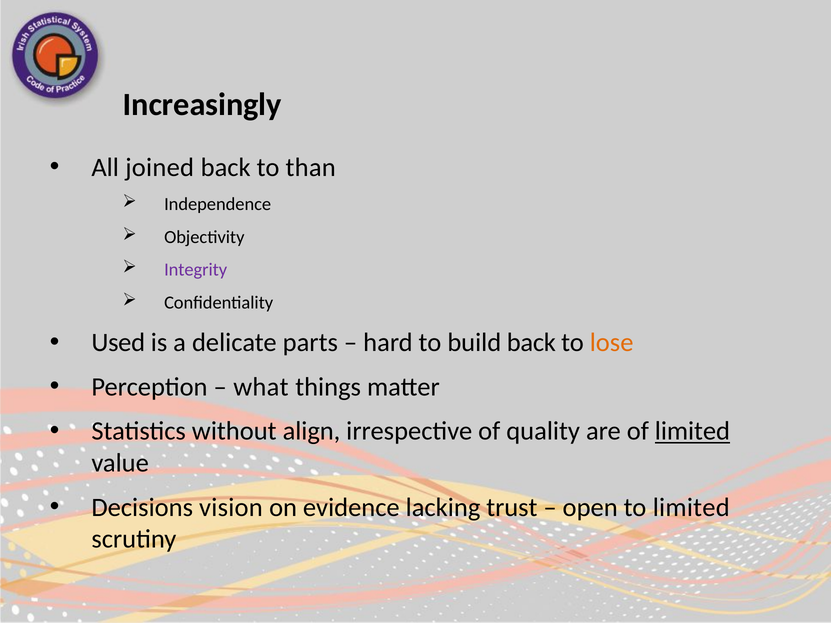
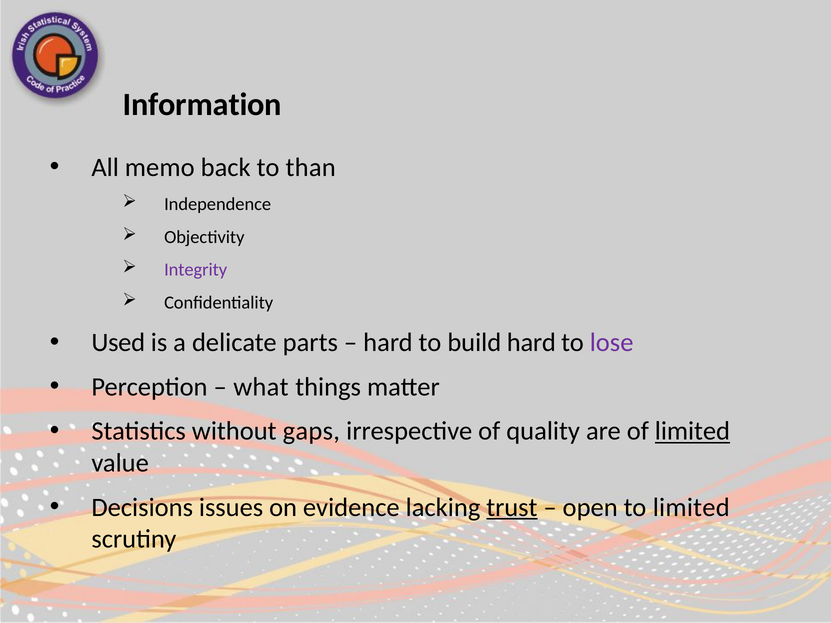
Increasingly: Increasingly -> Information (202, 105)
joined: joined -> memo (160, 167)
build back: back -> hard (531, 343)
lose colour: orange -> purple (612, 343)
align: align -> gaps (311, 431)
vision: vision -> issues (231, 508)
trust underline: none -> present (512, 508)
